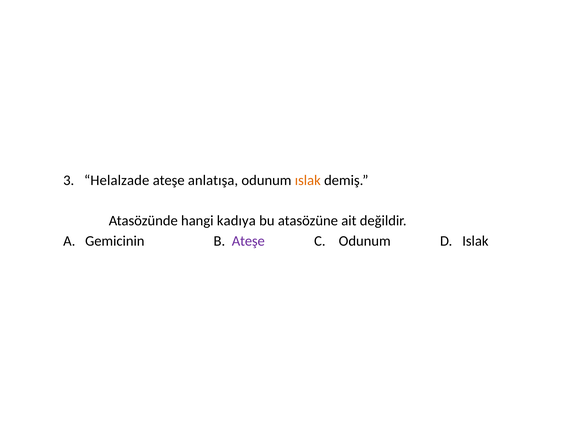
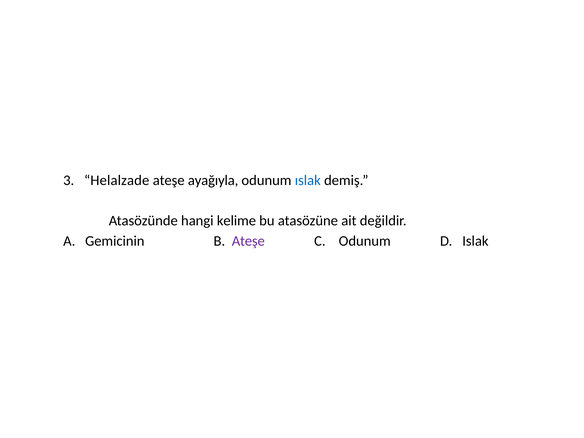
anlatışa: anlatışa -> ayağıyla (213, 180)
ıslak colour: orange -> blue (308, 180)
kadıya: kadıya -> kelime (236, 221)
